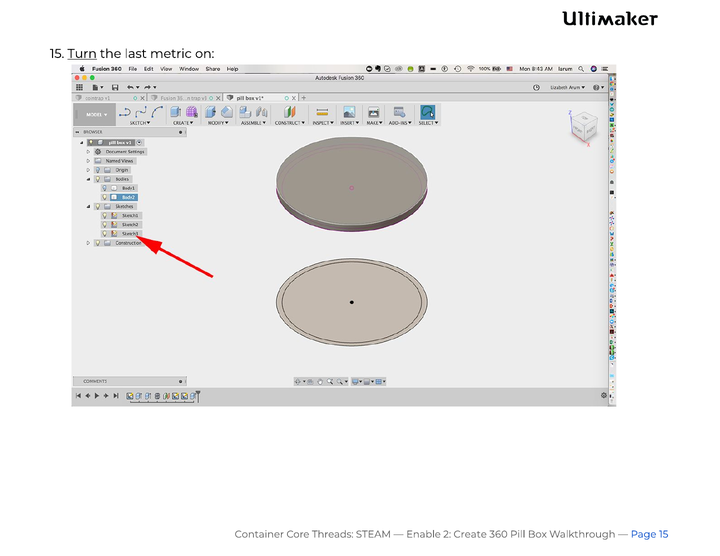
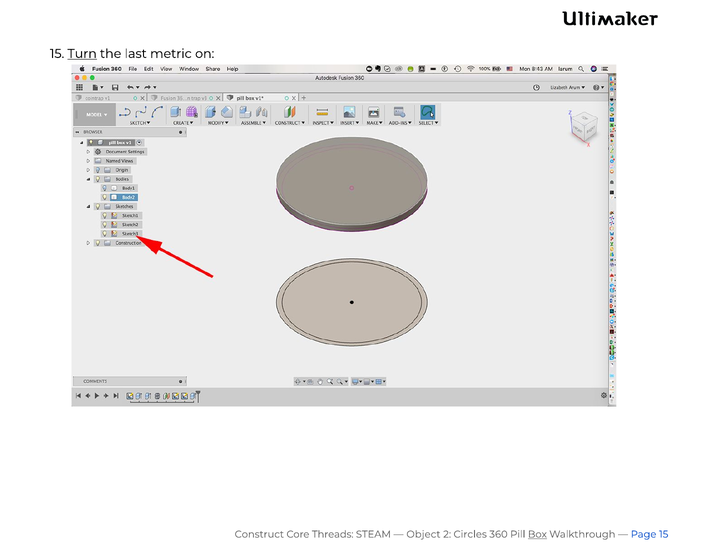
Container: Container -> Construct (259, 535)
Enable: Enable -> Object (423, 535)
Create: Create -> Circles (470, 535)
Box underline: none -> present (537, 535)
